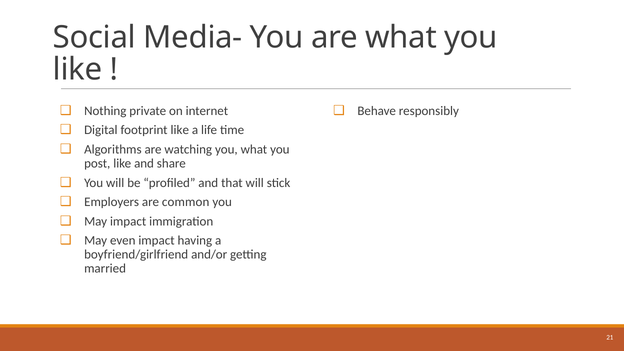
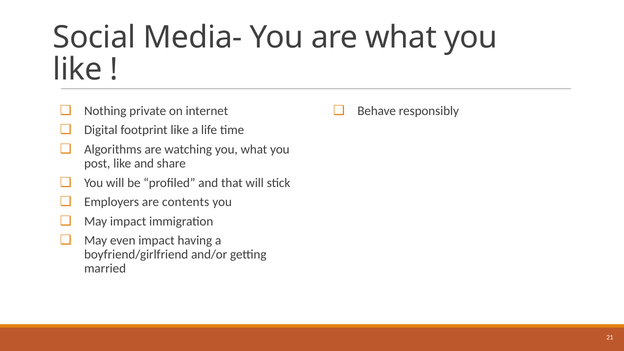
common: common -> contents (186, 202)
